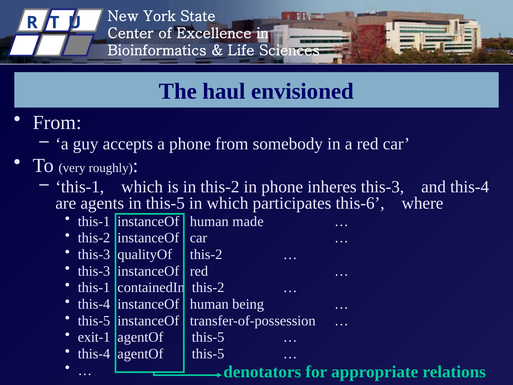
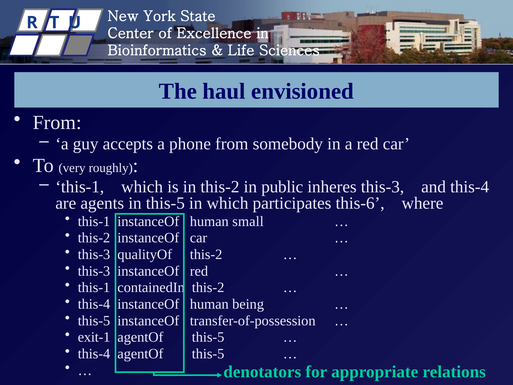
in phone: phone -> public (282, 187)
made: made -> small (248, 221)
